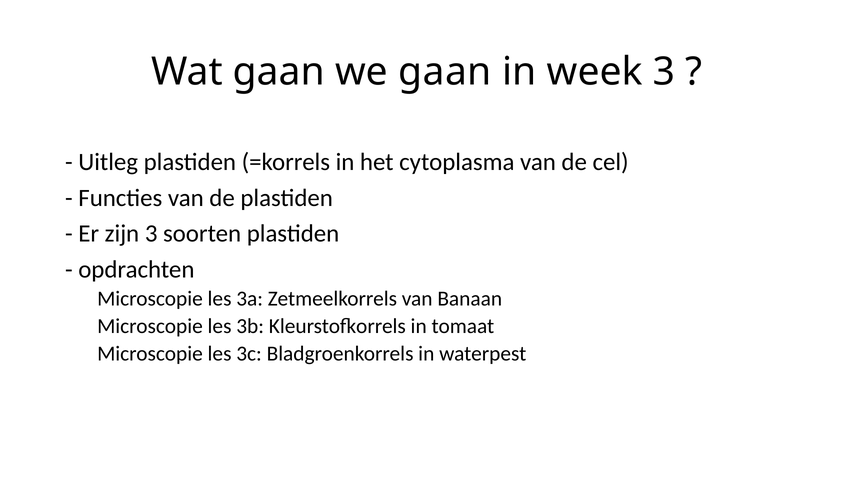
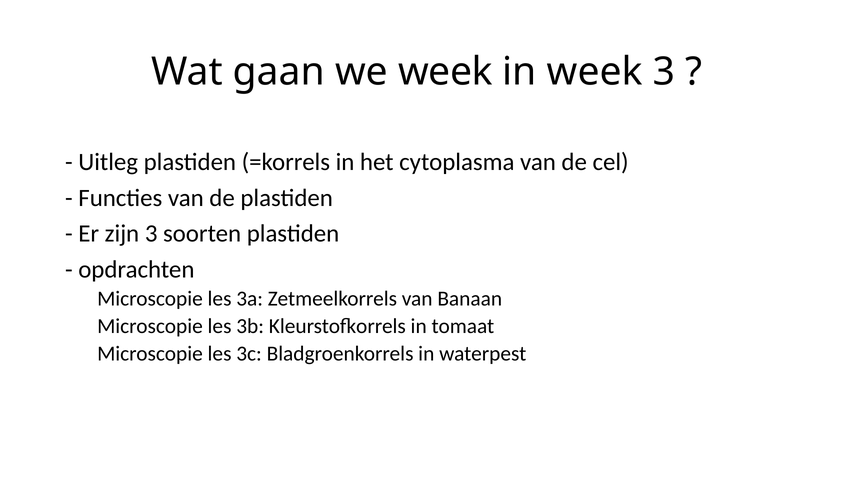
we gaan: gaan -> week (445, 72)
